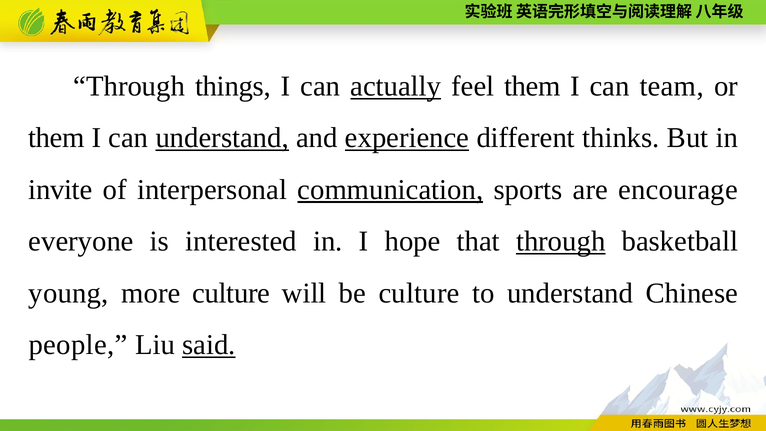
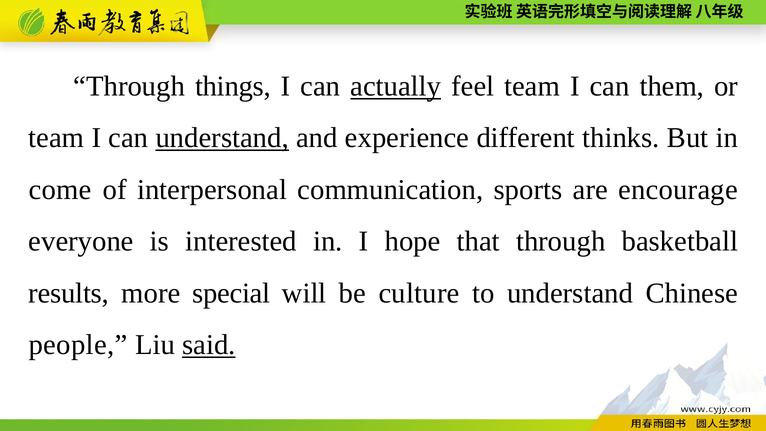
feel them: them -> team (532, 86)
team: team -> them (672, 86)
them: them -> team (56, 138)
experience underline: present -> none (407, 138)
invite: invite -> come (60, 190)
communication underline: present -> none (390, 190)
through underline: present -> none (561, 241)
young: young -> results (69, 293)
more culture: culture -> special (231, 293)
